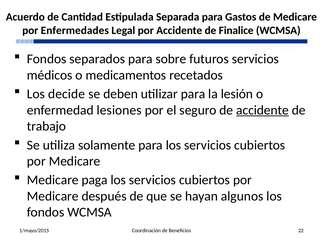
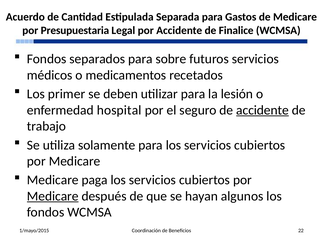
Enfermedades: Enfermedades -> Presupuestaria (75, 30)
decide: decide -> primer (67, 94)
lesiones: lesiones -> hospital (119, 110)
Medicare underline: none -> present (53, 196)
